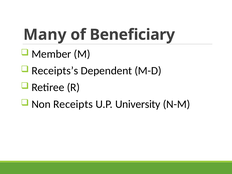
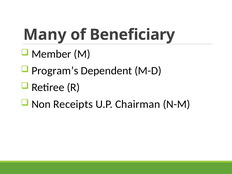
Receipts’s: Receipts’s -> Program’s (55, 71)
University: University -> Chairman (138, 104)
